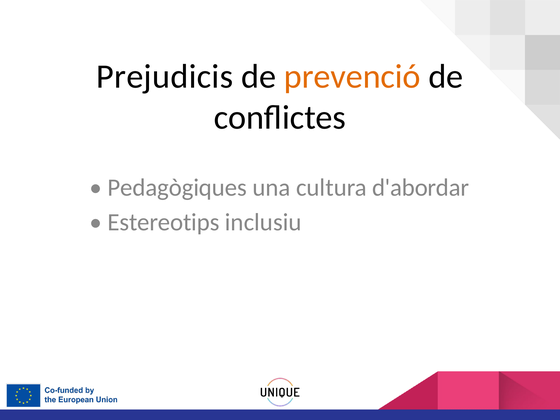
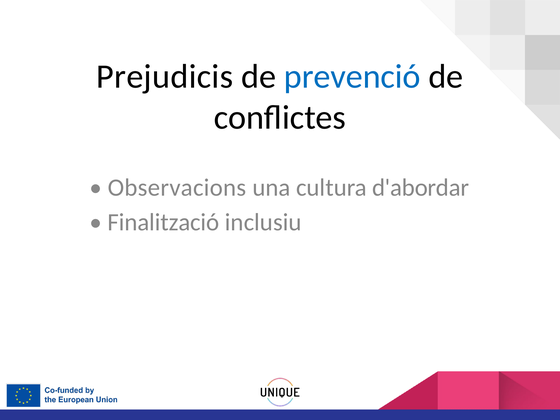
prevenció colour: orange -> blue (352, 77)
Pedagògiques: Pedagògiques -> Observacions (177, 187)
Estereotips: Estereotips -> Finalització (163, 222)
